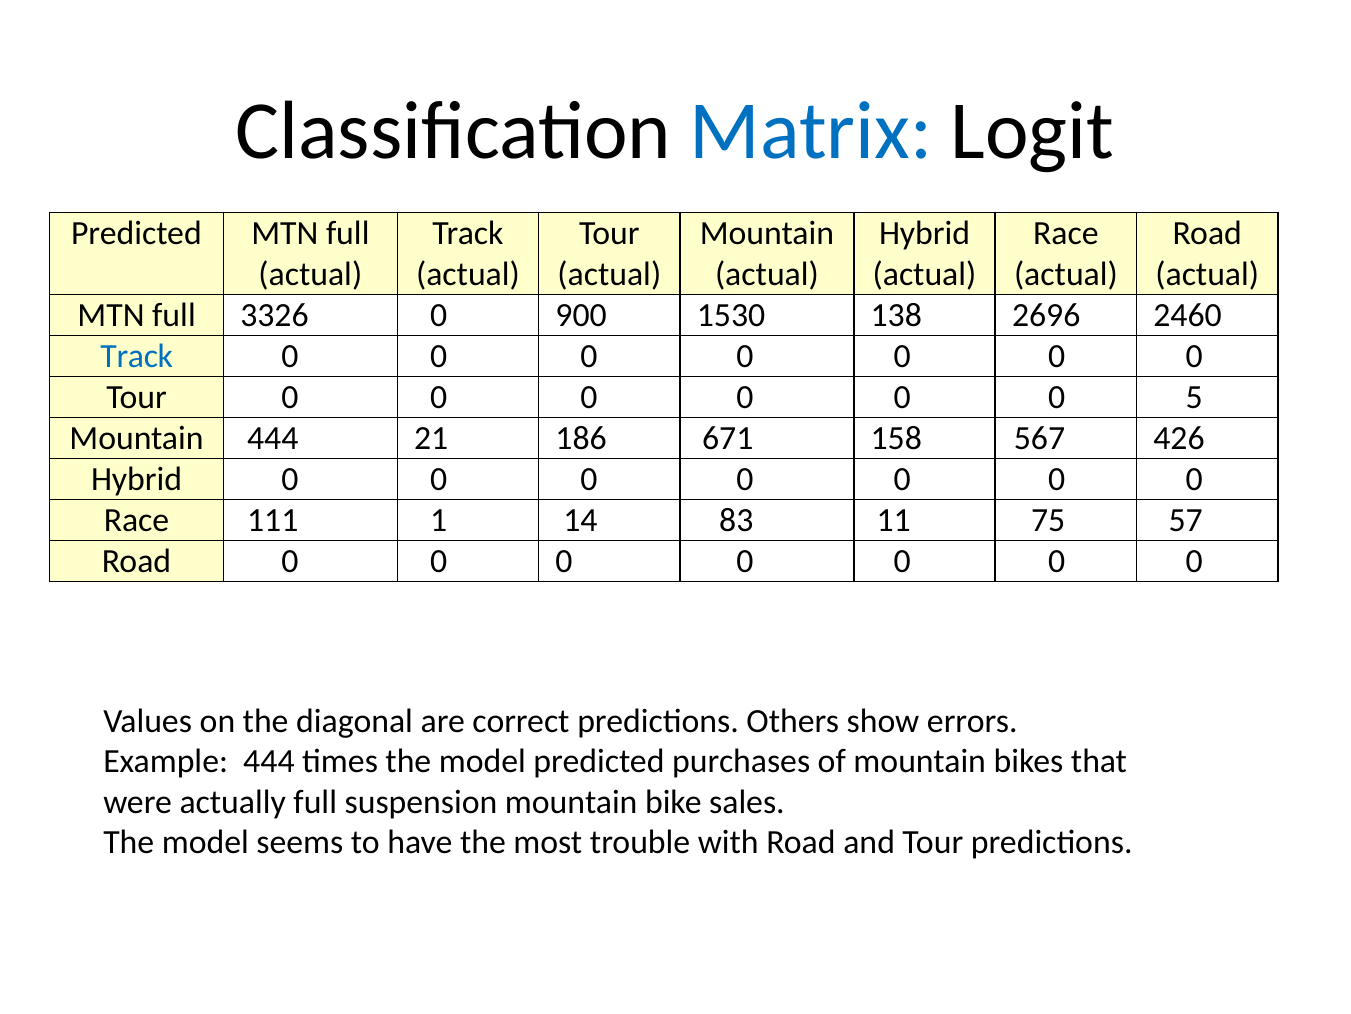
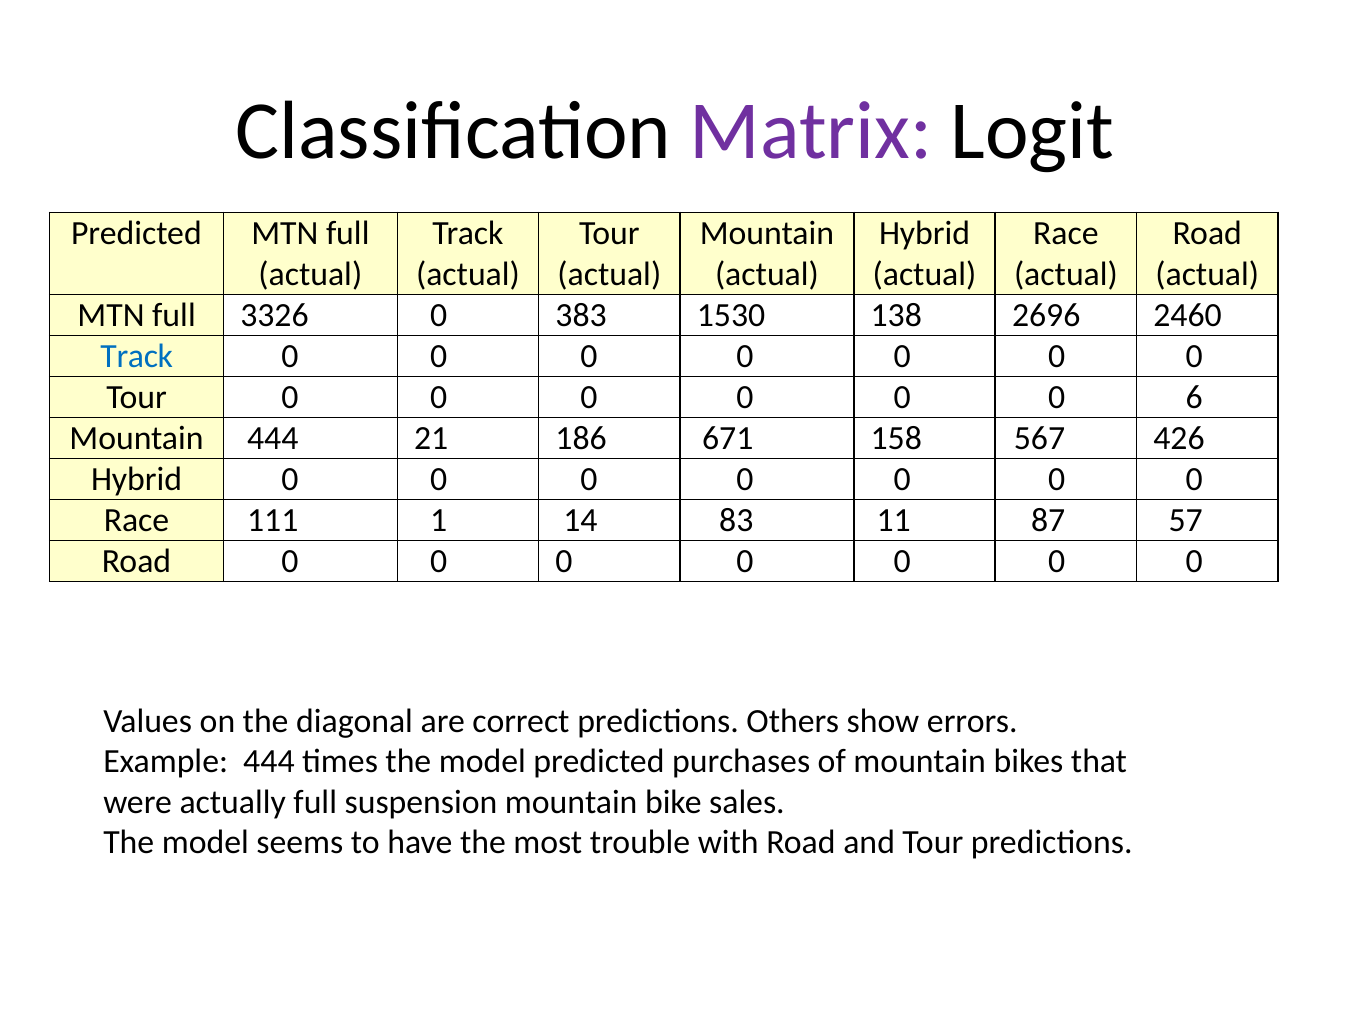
Matrix colour: blue -> purple (811, 131)
900: 900 -> 383 (581, 315)
5: 5 -> 6 (1194, 397)
75: 75 -> 87 (1048, 520)
